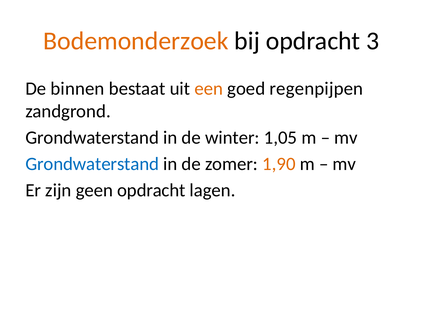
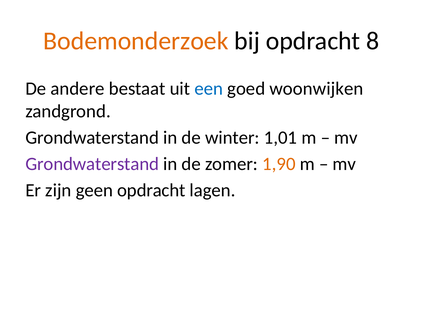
3: 3 -> 8 (373, 41)
binnen: binnen -> andere (78, 89)
een colour: orange -> blue (209, 89)
regenpijpen: regenpijpen -> woonwijken (316, 89)
1,05: 1,05 -> 1,01 (281, 138)
Grondwaterstand colour: blue -> purple (92, 164)
